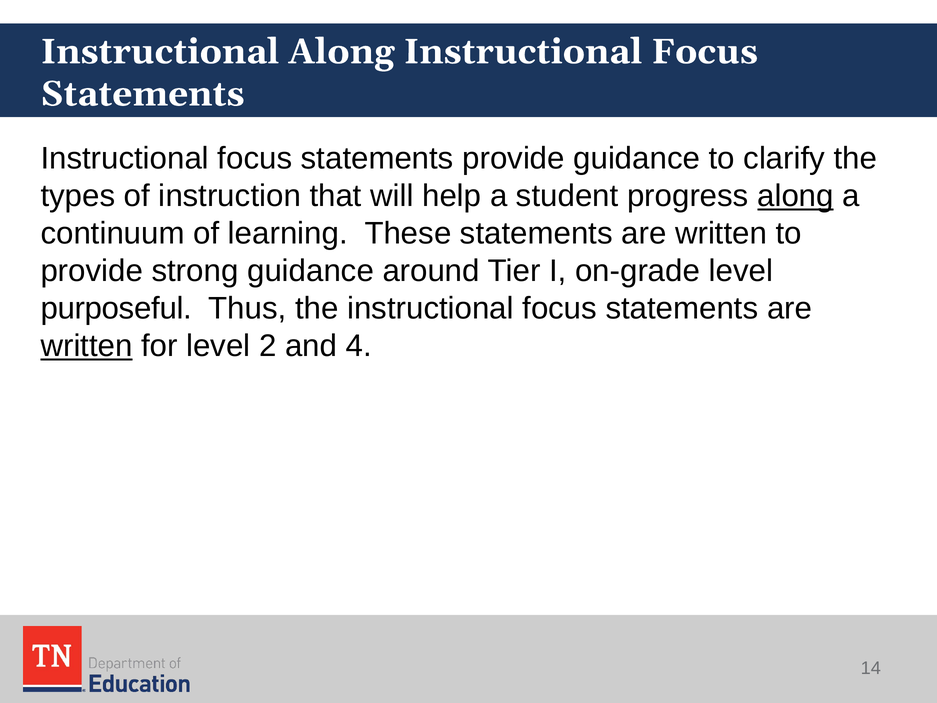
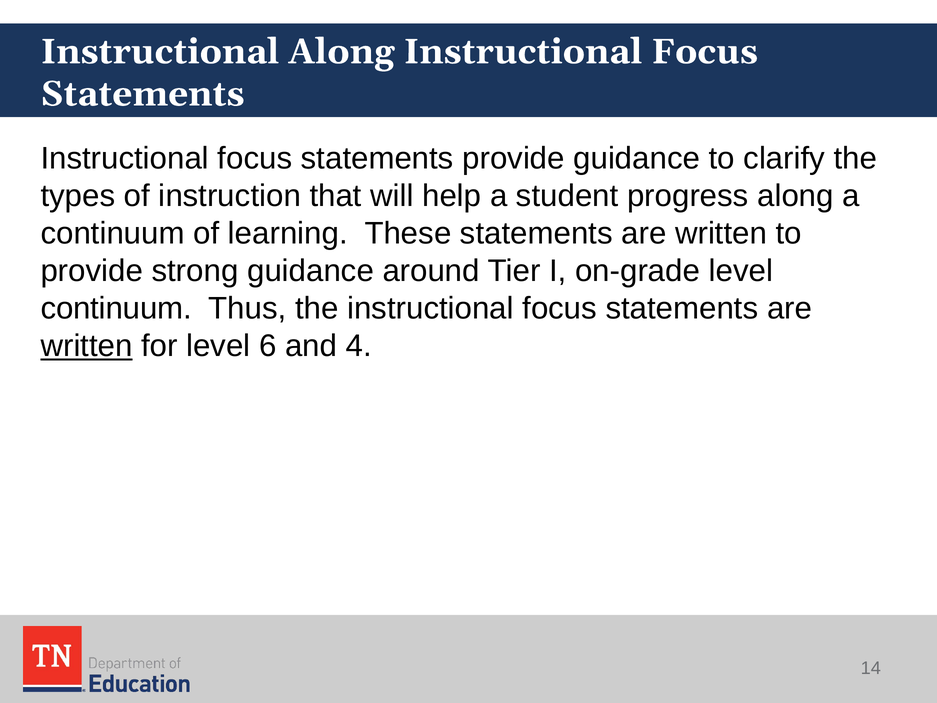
along underline: present -> none (795, 196)
purposeful: purposeful -> continuum (116, 308)
2: 2 -> 6 (268, 346)
